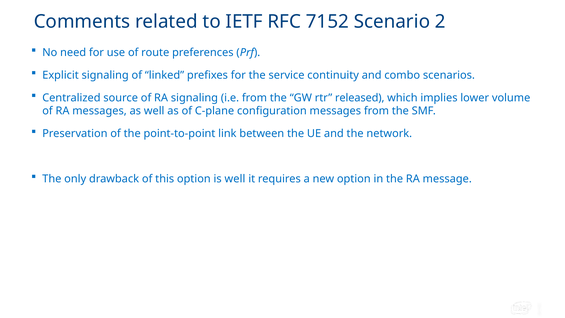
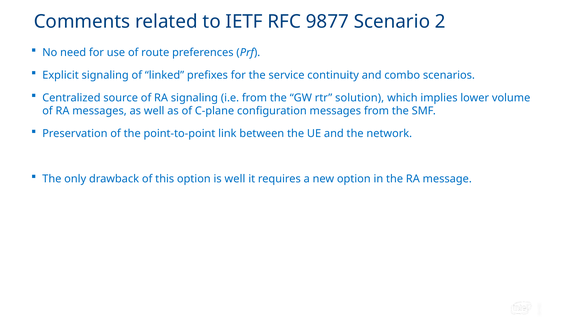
7152: 7152 -> 9877 (327, 21)
released: released -> solution (360, 98)
